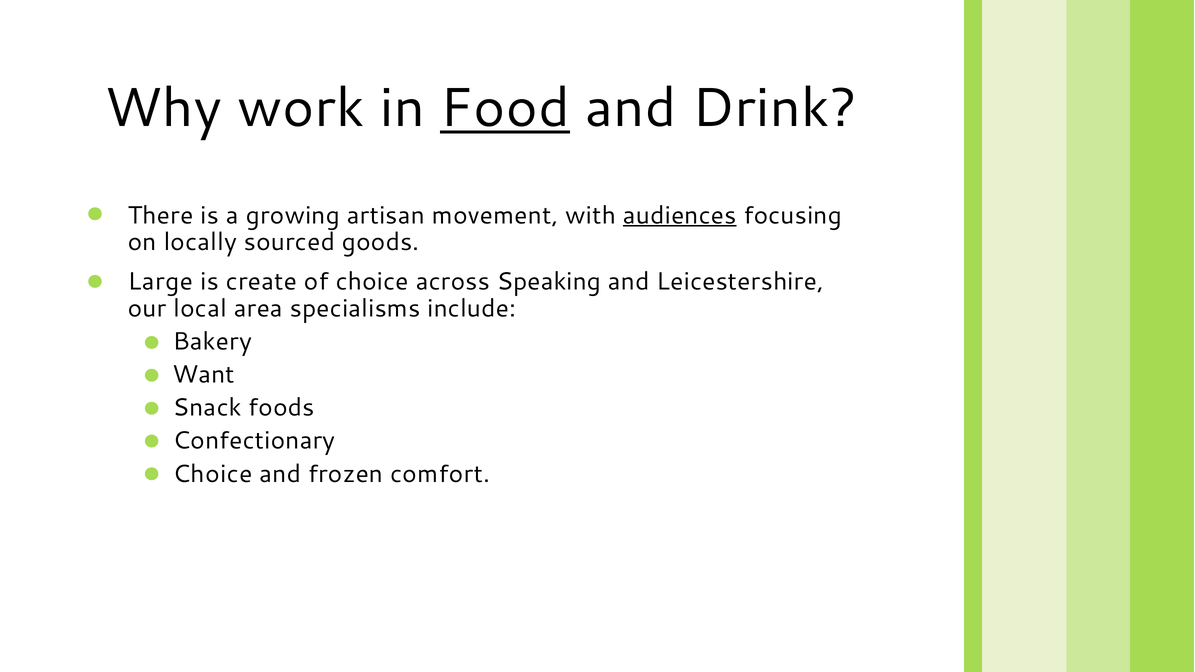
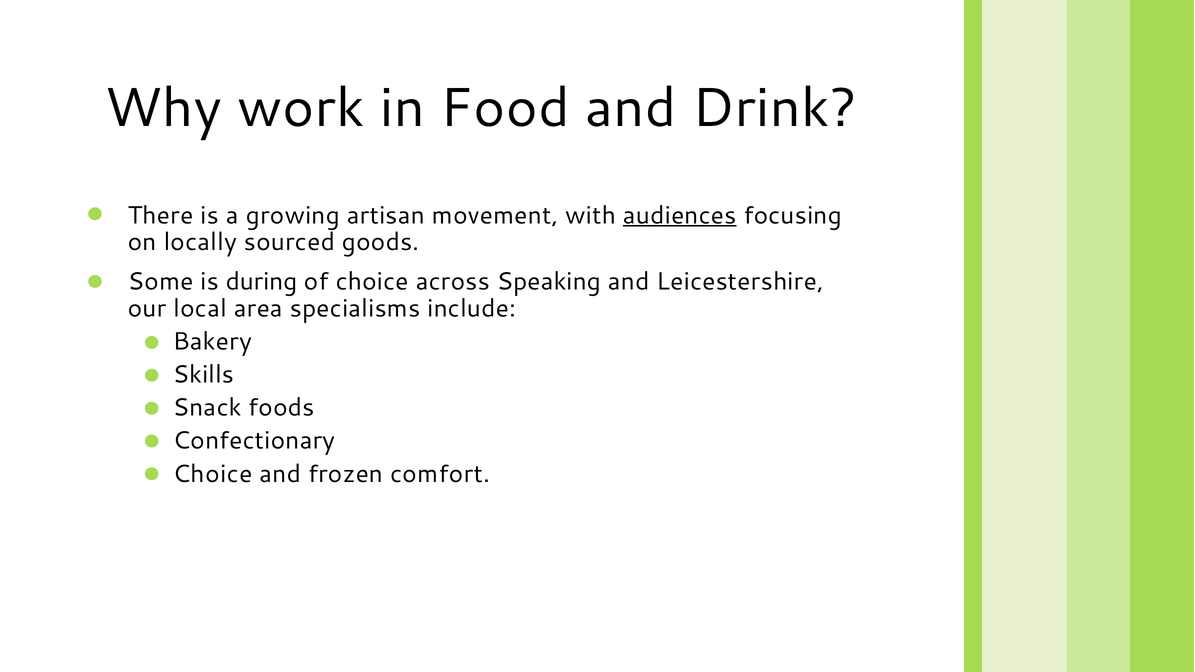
Food underline: present -> none (505, 108)
Large: Large -> Some (161, 282)
create: create -> during (262, 282)
Want: Want -> Skills (203, 375)
